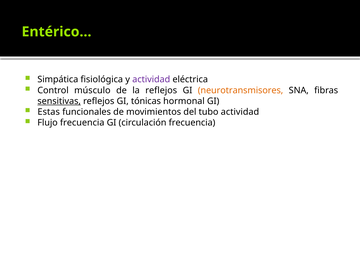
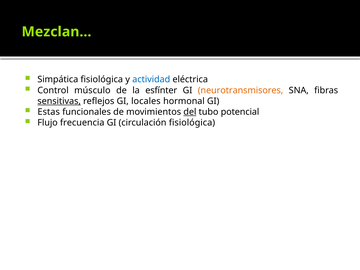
Entérico…: Entérico… -> Mezclan… (57, 32)
actividad colour: purple -> blue (151, 80)
la reflejos: reflejos -> esfínter (161, 90)
tónicas: tónicas -> locales (146, 101)
del underline: none -> present (190, 112)
tubo actividad: actividad -> potencial (240, 112)
circulación frecuencia: frecuencia -> fisiológica (192, 123)
